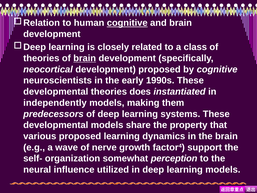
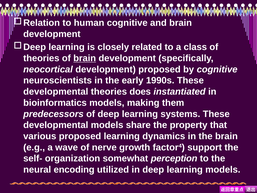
cognitive underline: present -> none (127, 23)
independently: independently -> bioinformatics (55, 103)
influence: influence -> encoding (74, 169)
